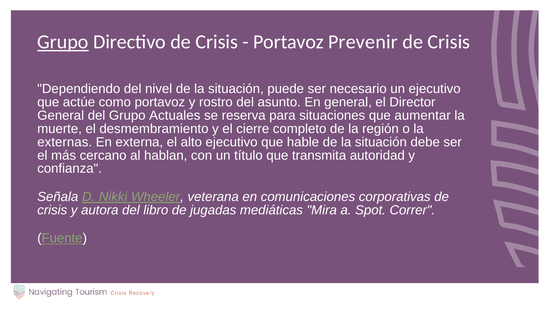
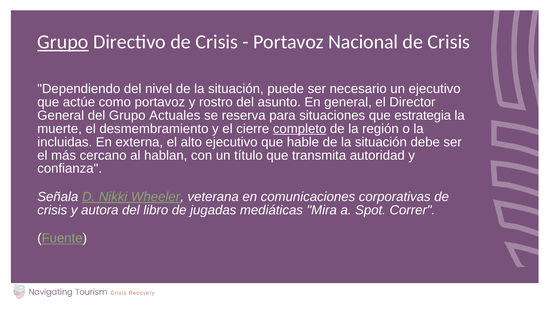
Prevenir: Prevenir -> Nacional (363, 42)
aumentar: aumentar -> estrategia (423, 116)
completo underline: none -> present (300, 129)
externas: externas -> incluidas (65, 142)
